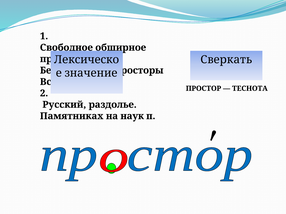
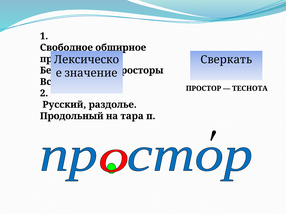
Памятниках: Памятниках -> Продольный (72, 116)
наук: наук -> тара (132, 116)
